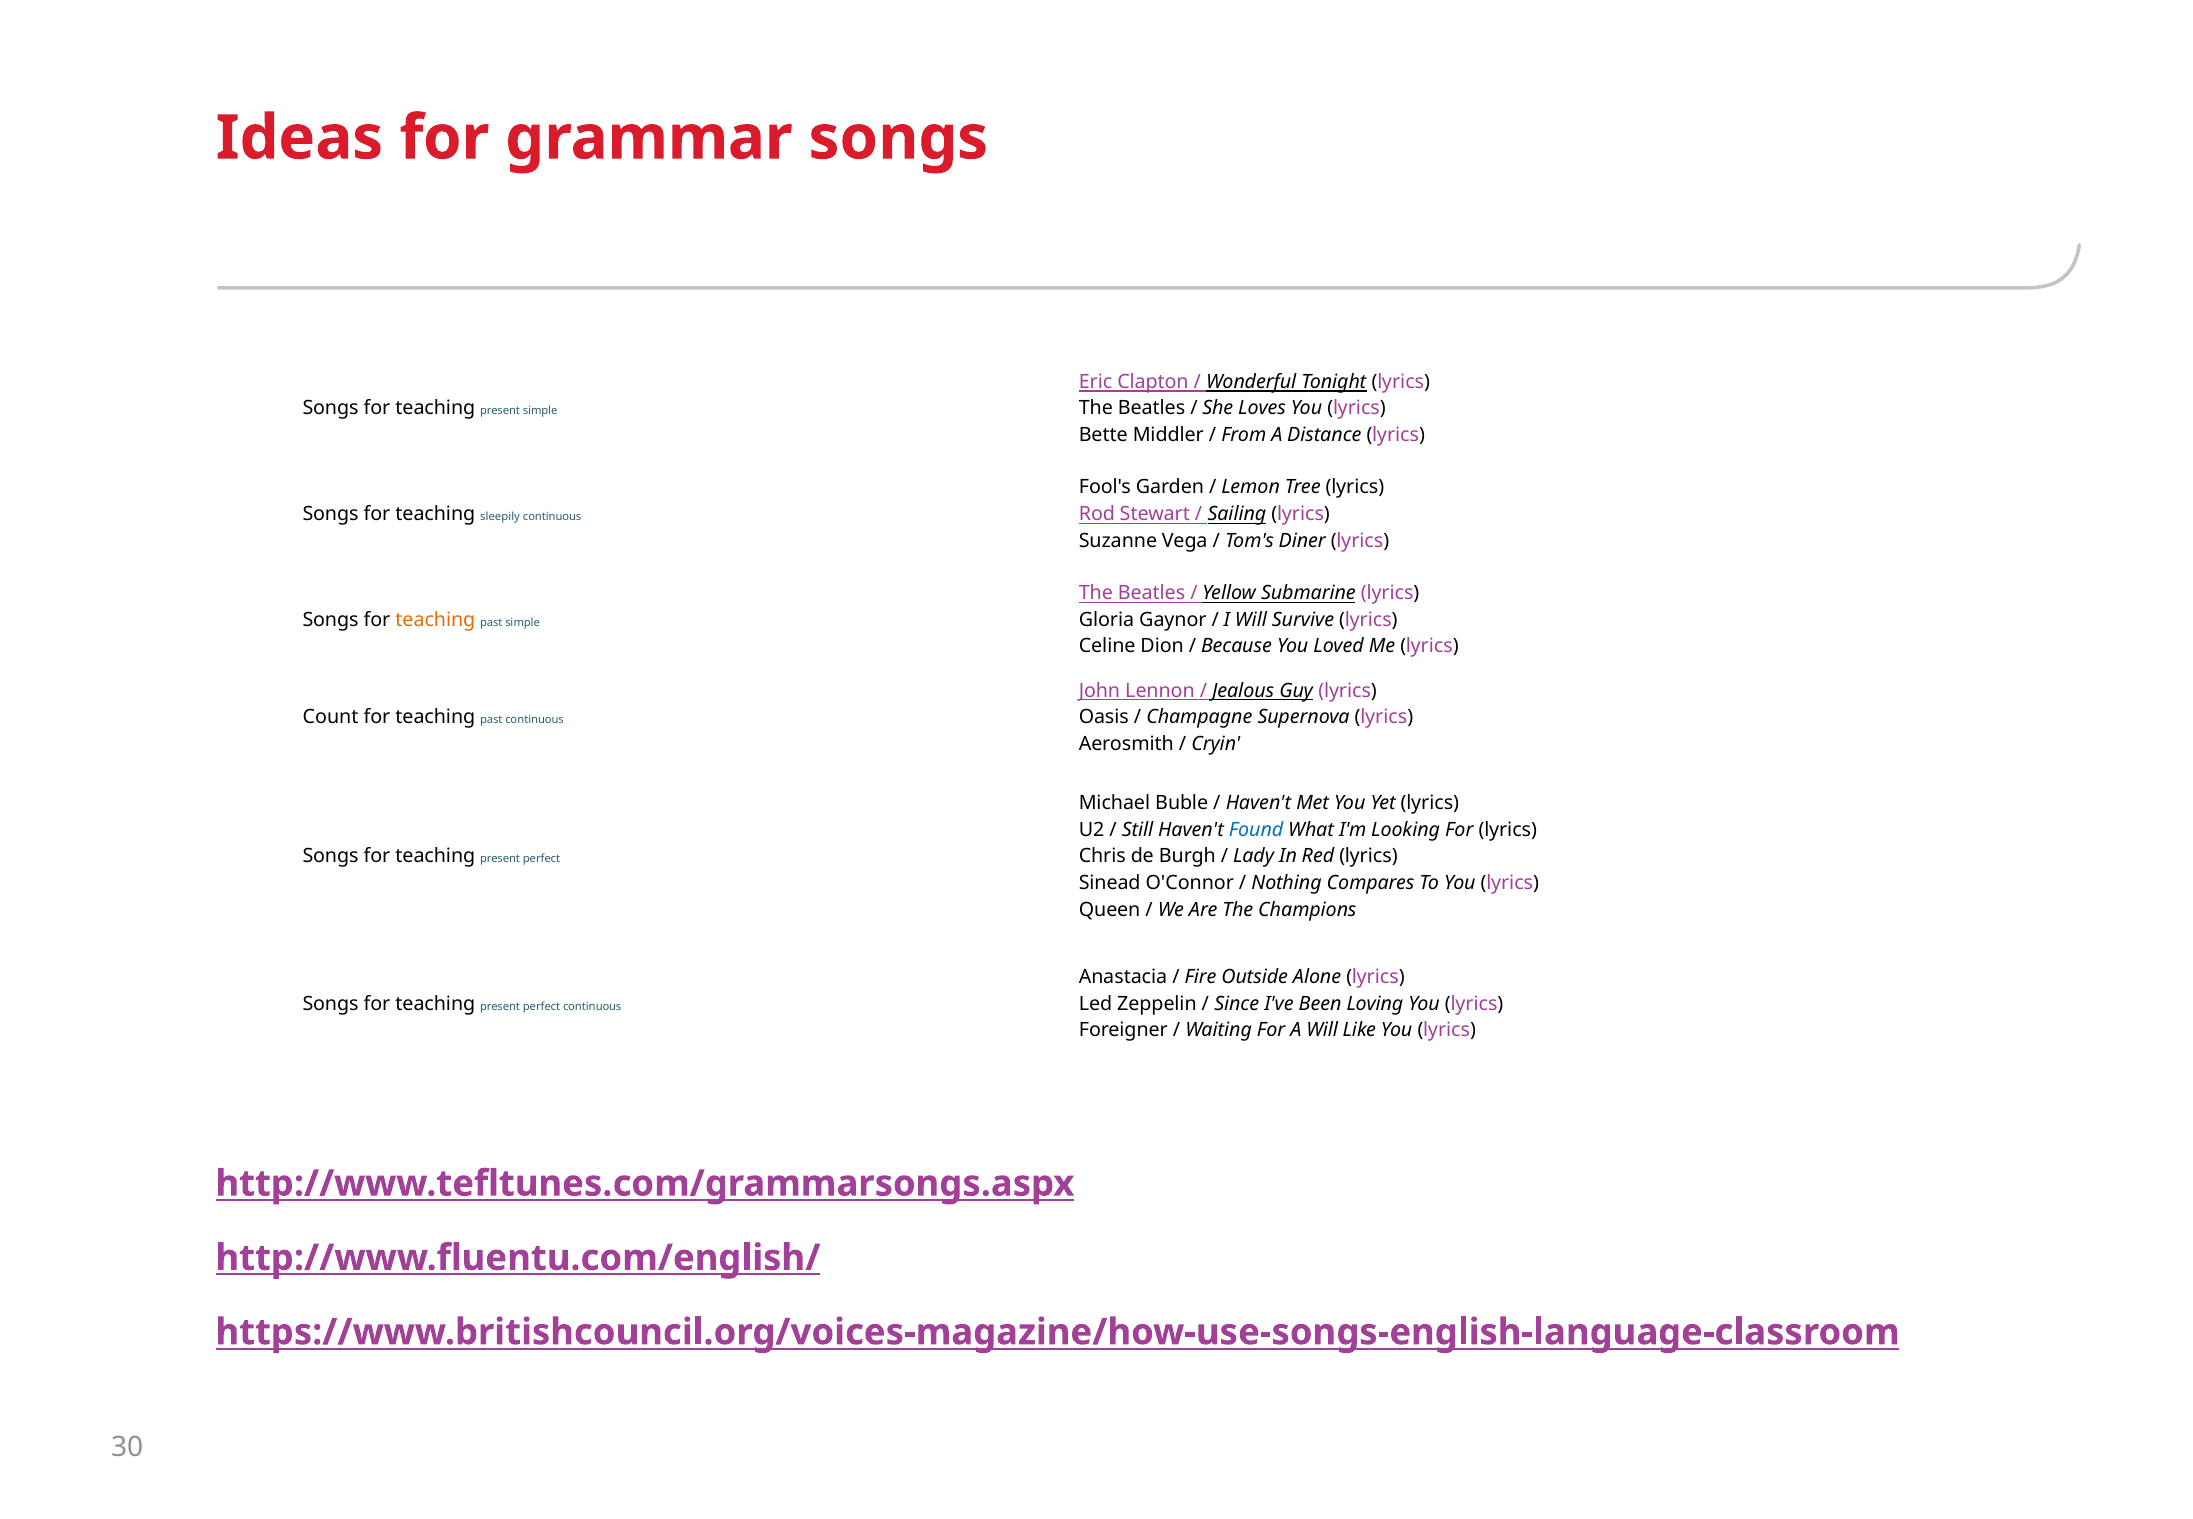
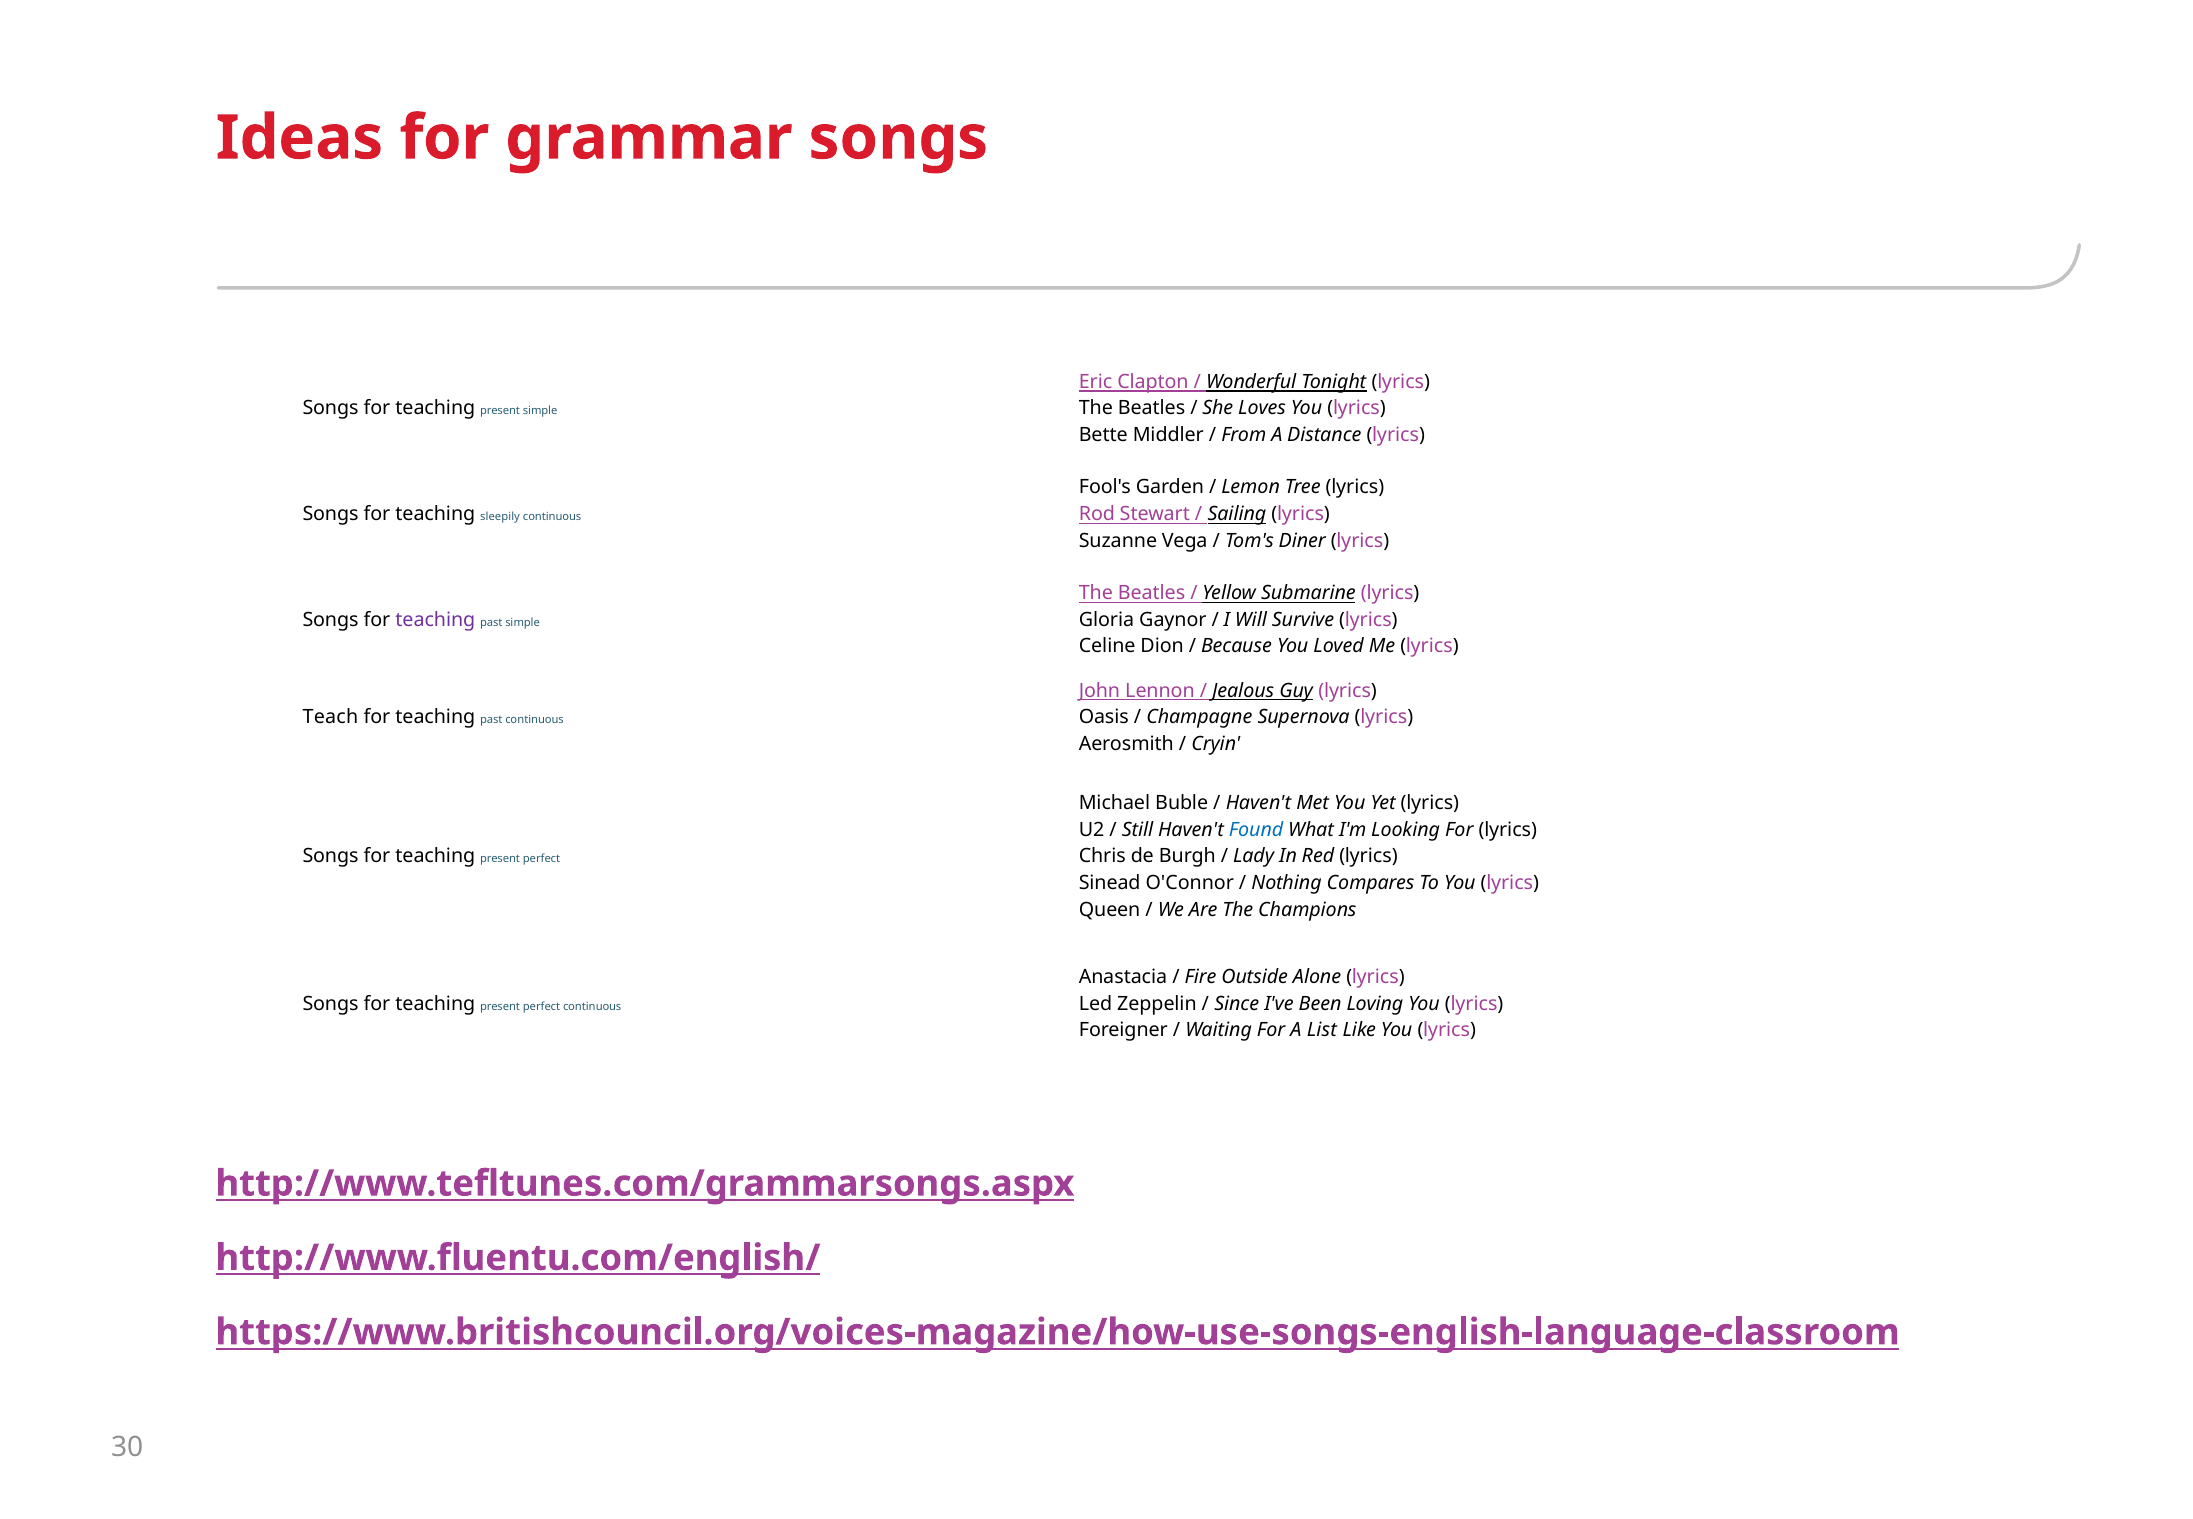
teaching colour: orange -> purple (435, 620)
Count: Count -> Teach (330, 717)
A Will: Will -> List (1322, 1030)
